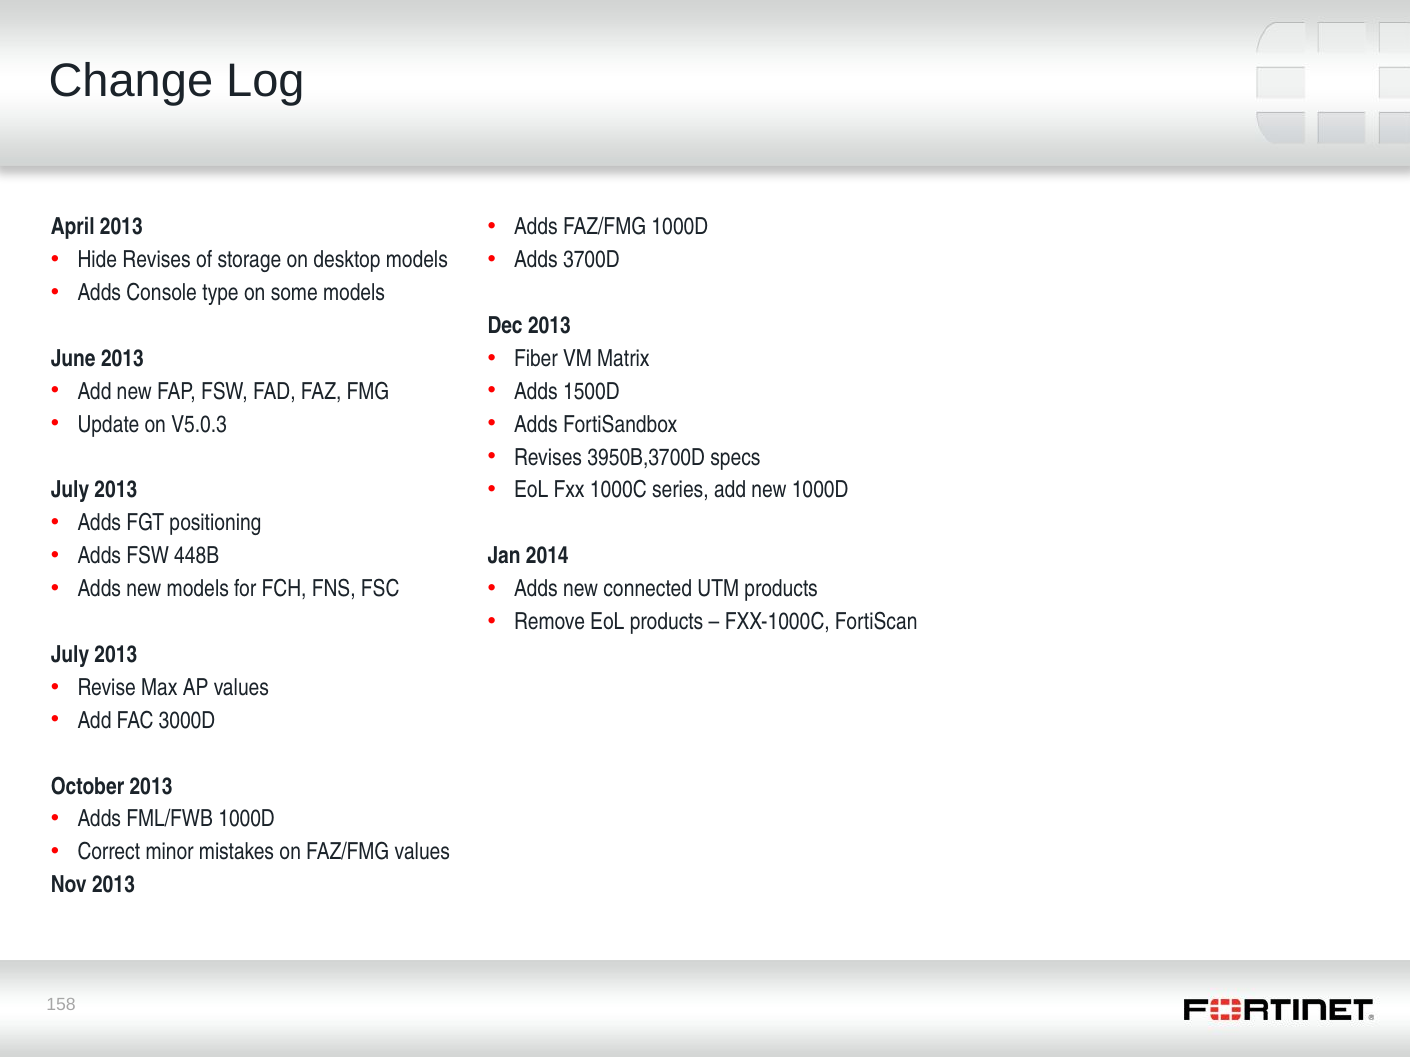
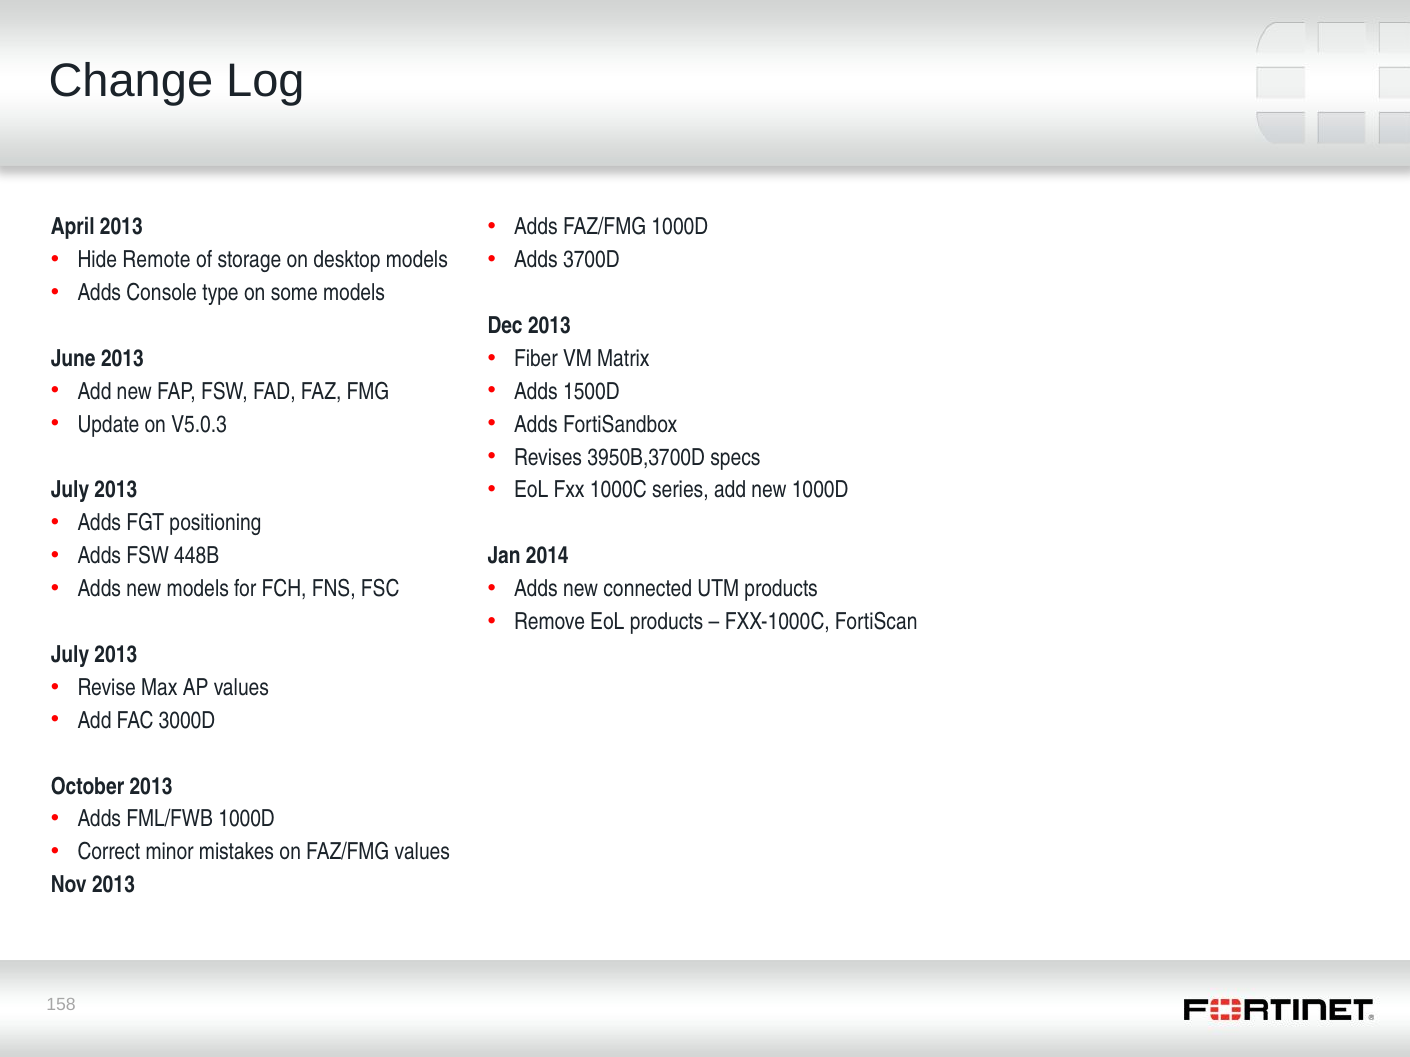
Hide Revises: Revises -> Remote (157, 260)
